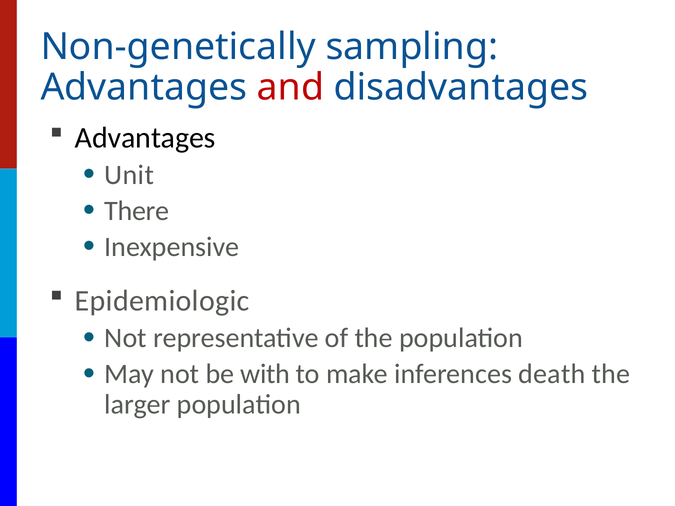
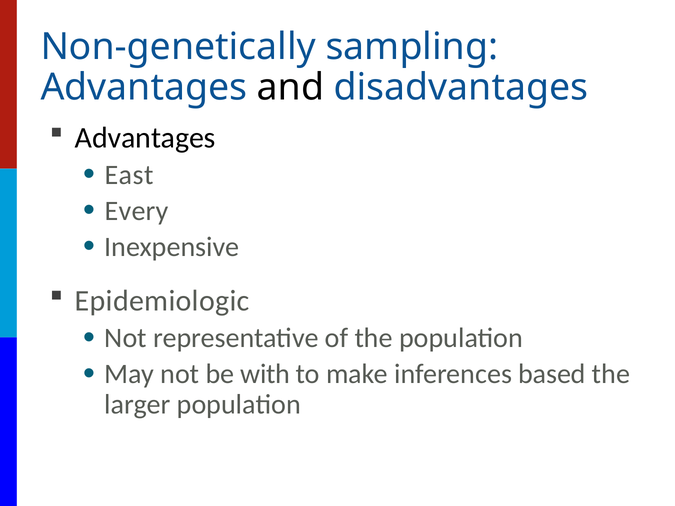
and colour: red -> black (291, 87)
Unit: Unit -> East (129, 175)
There: There -> Every (137, 211)
death: death -> based (552, 374)
